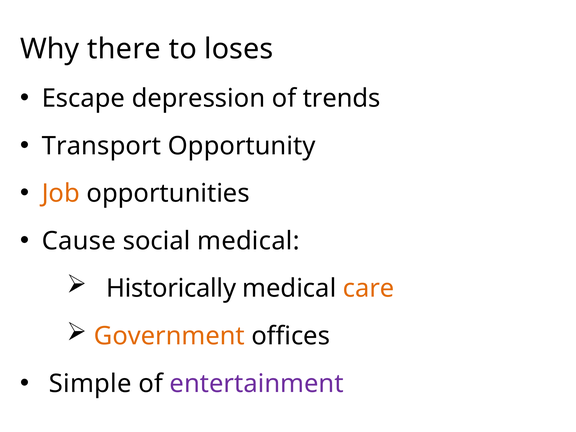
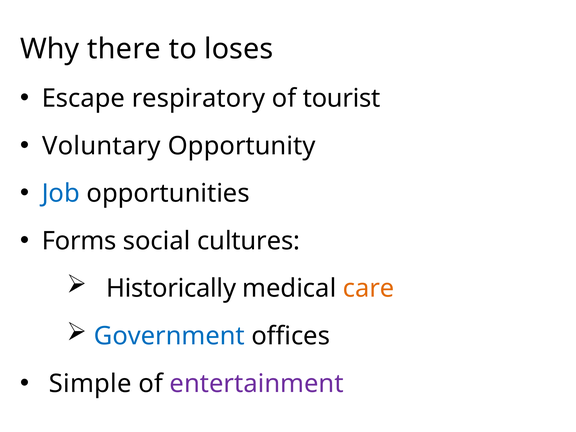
depression: depression -> respiratory (198, 98)
trends: trends -> tourist (342, 98)
Transport: Transport -> Voluntary (101, 146)
Job colour: orange -> blue (61, 193)
Cause: Cause -> Forms (79, 241)
social medical: medical -> cultures (249, 241)
Government colour: orange -> blue (169, 336)
